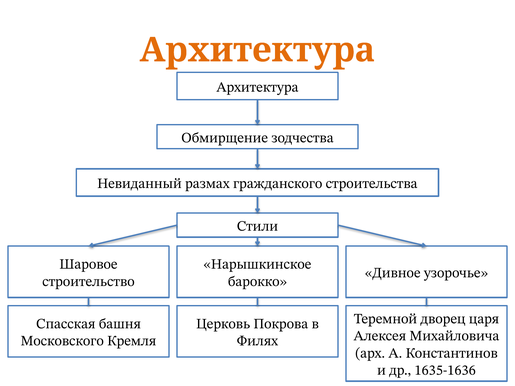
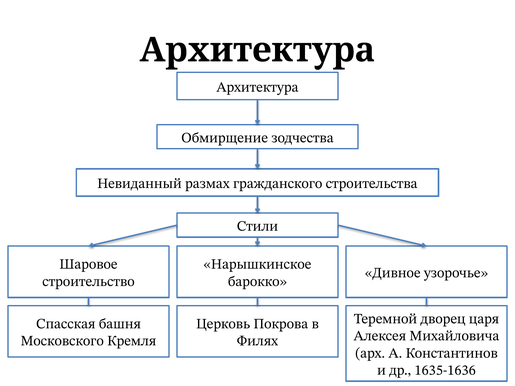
Архитектура colour: orange -> black (257, 50)
